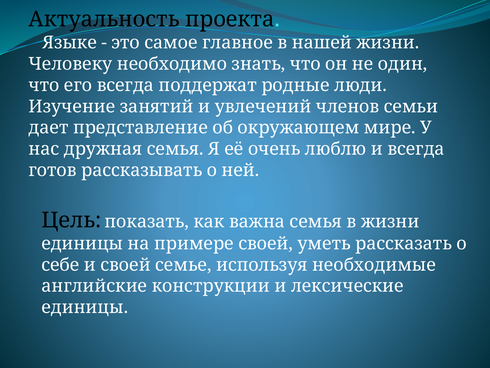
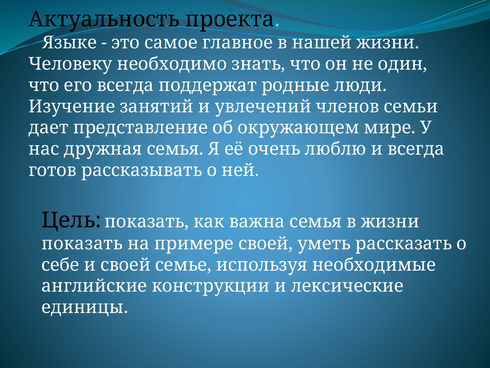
единицы: единицы -> показать (82, 243)
